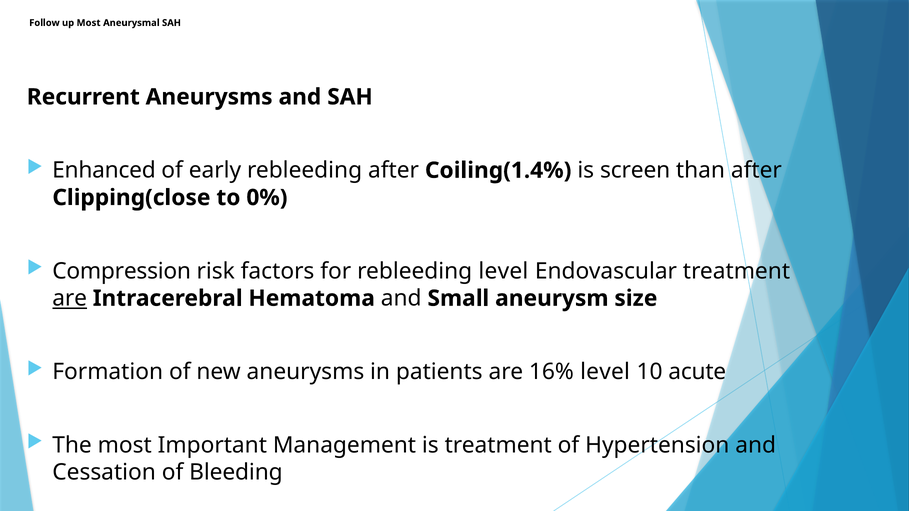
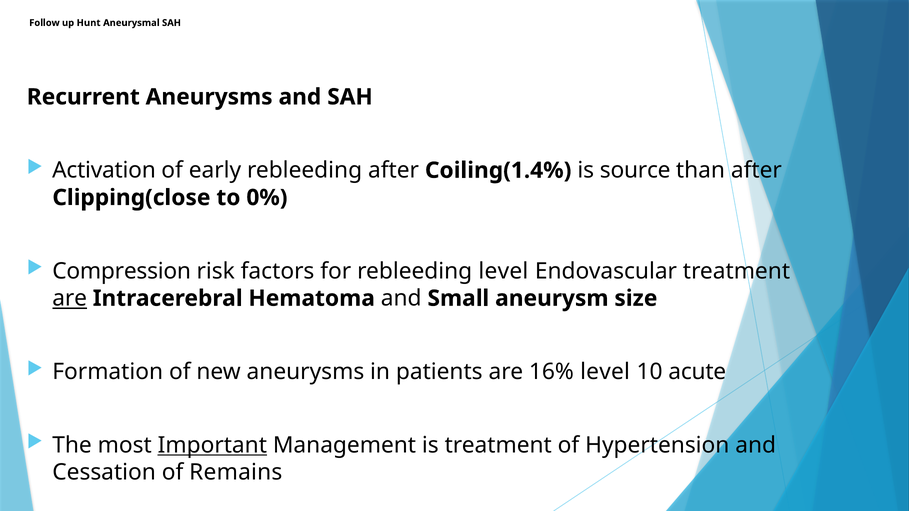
up Most: Most -> Hunt (89, 23)
Enhanced: Enhanced -> Activation (104, 170)
screen: screen -> source (635, 170)
Important underline: none -> present (212, 445)
Bleeding: Bleeding -> Remains (236, 473)
